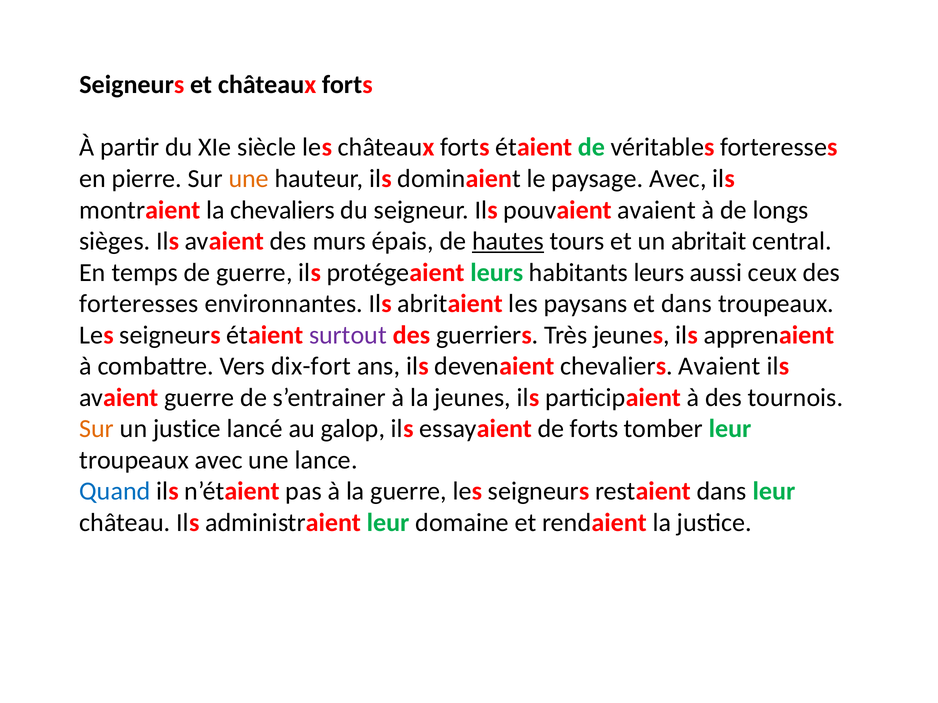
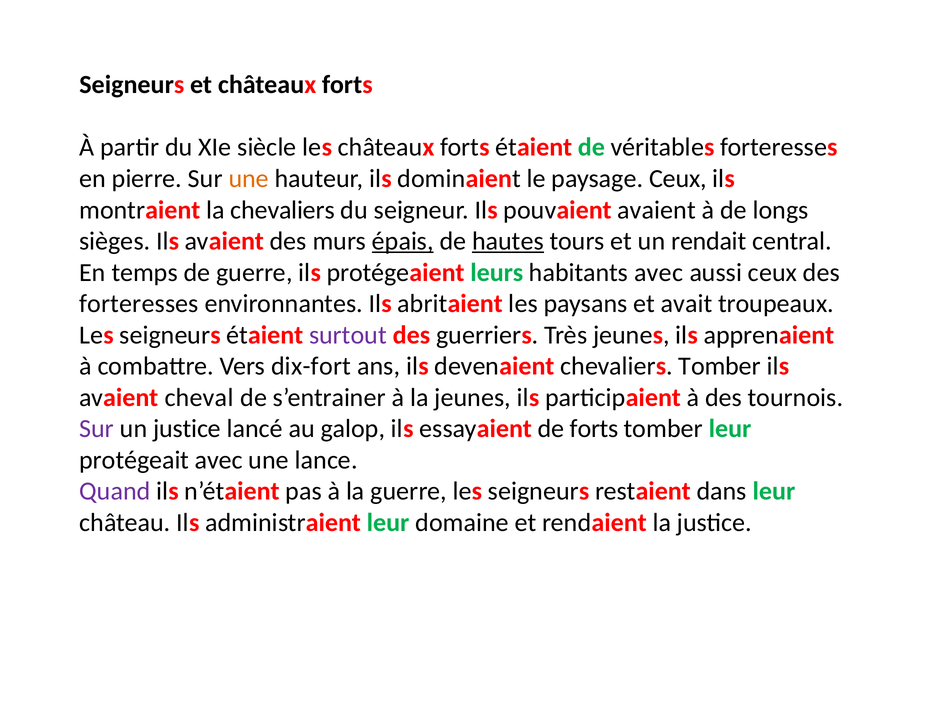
paysage Avec: Avec -> Ceux (678, 179)
épais underline: none -> present (403, 241)
abritait: abritait -> rendait (709, 241)
habitants leurs: leurs -> avec (659, 273)
et dans: dans -> avait (687, 304)
chevaliers Avaient: Avaient -> Tomber (720, 366)
avaient guerre: guerre -> cheval (199, 398)
Sur colour: orange -> purple (97, 429)
troupeaux: troupeaux -> protégeait (134, 460)
Quand colour: blue -> purple (115, 492)
